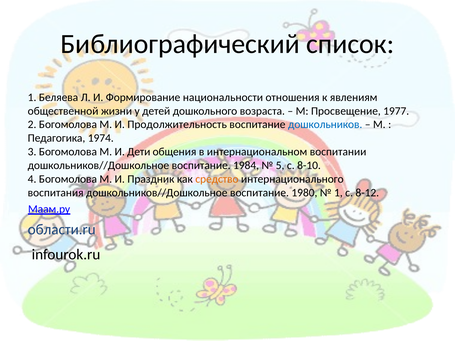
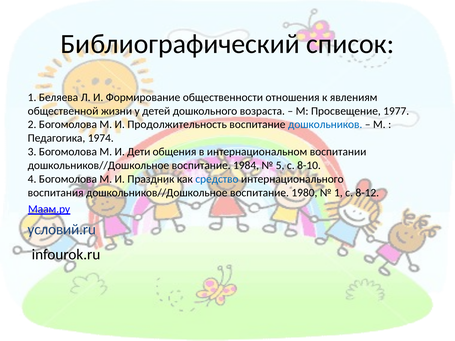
национальности: национальности -> общественности (223, 97)
средство colour: orange -> blue (217, 179)
области.ru: области.ru -> условий.ru (62, 230)
